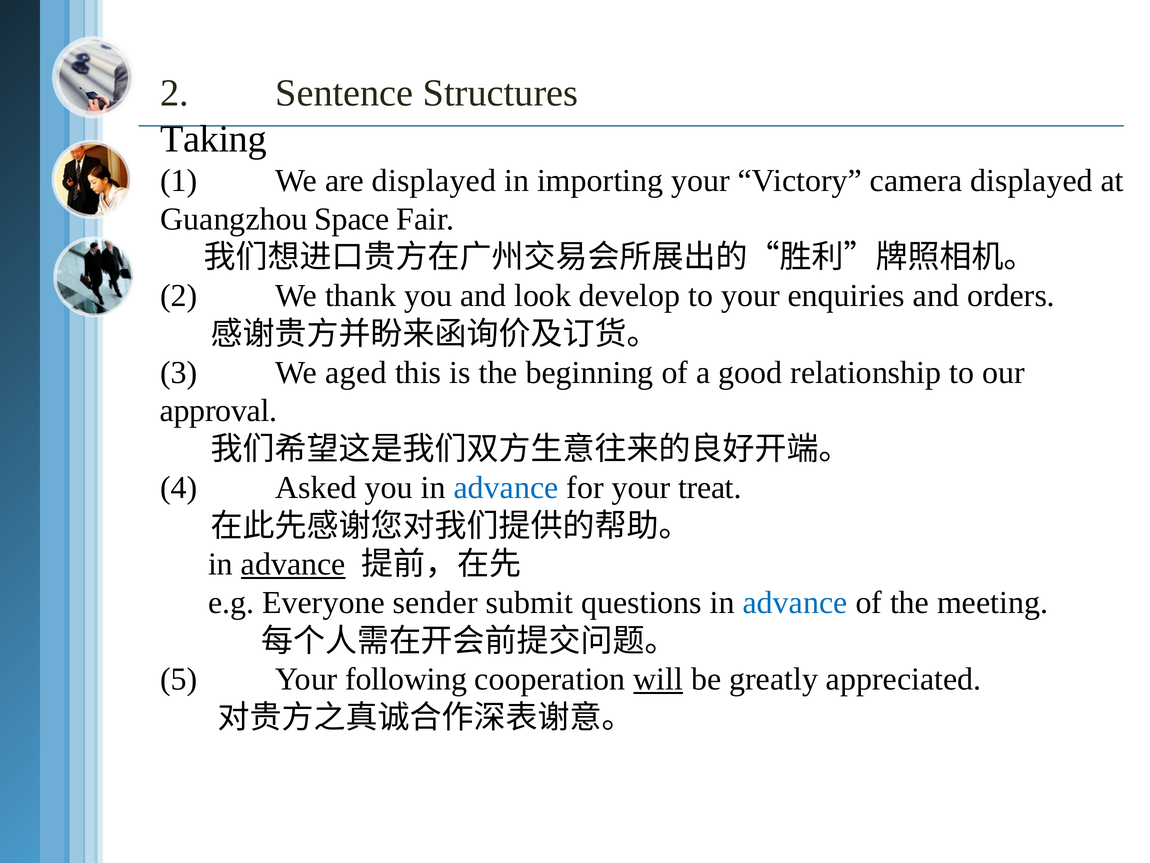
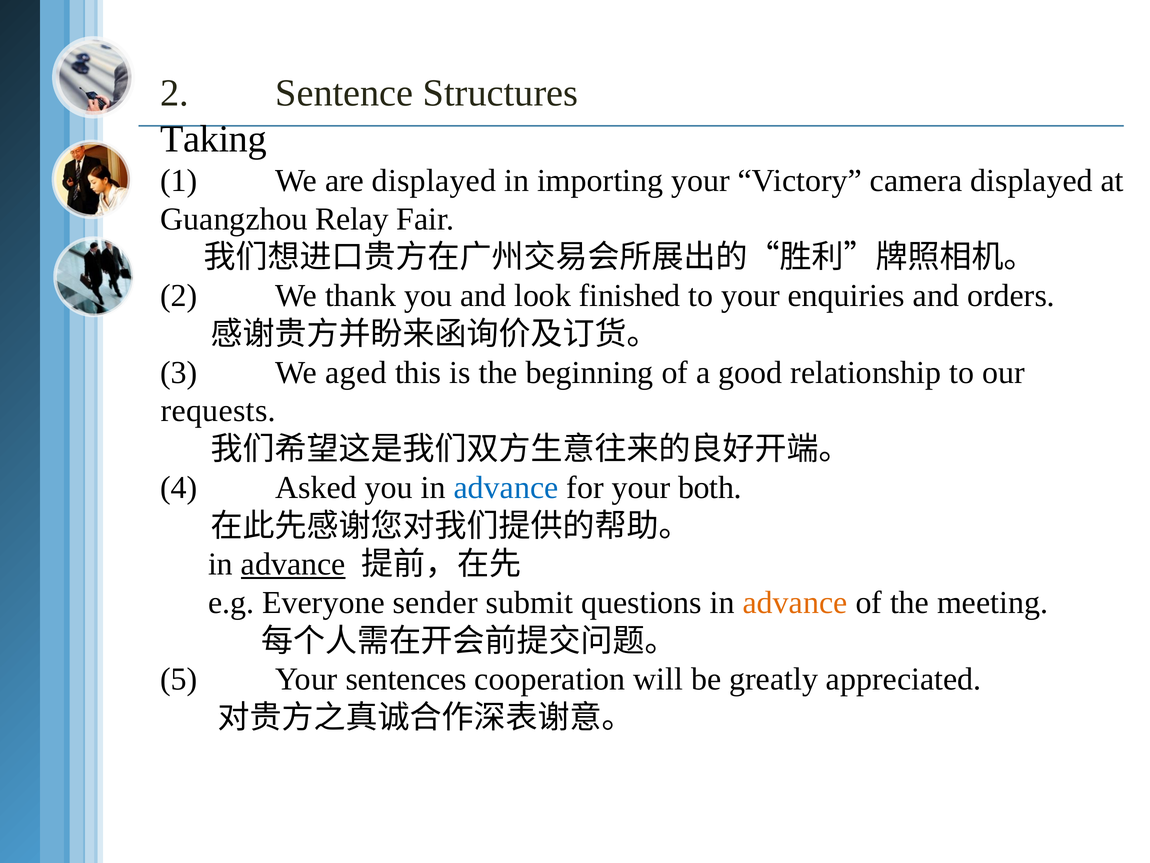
Space: Space -> Relay (352, 219)
develop: develop -> finished (630, 296)
approval: approval -> requests (218, 411)
treat: treat -> both (710, 487)
advance colour: blue -> orange (795, 602)
following: following -> sentences (406, 679)
will underline: present -> none (658, 679)
